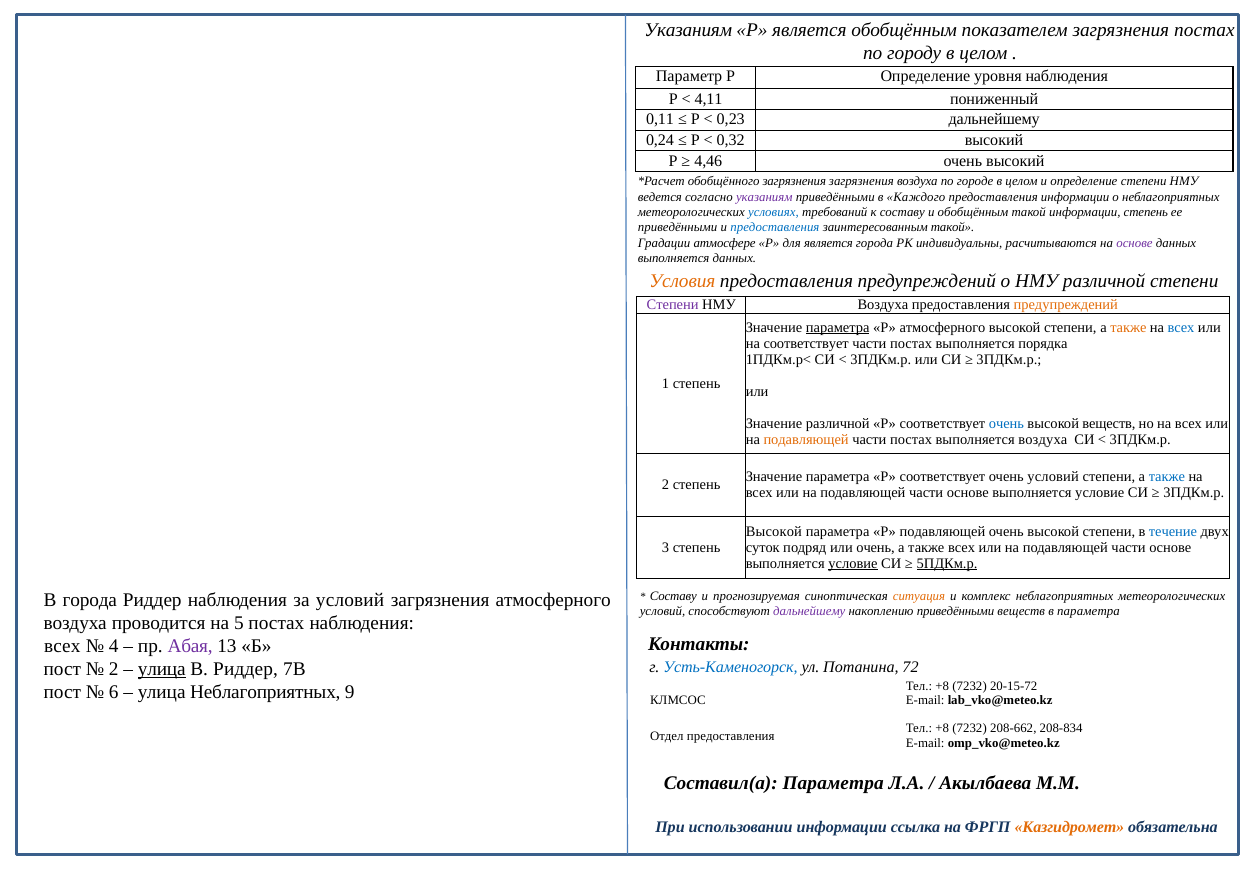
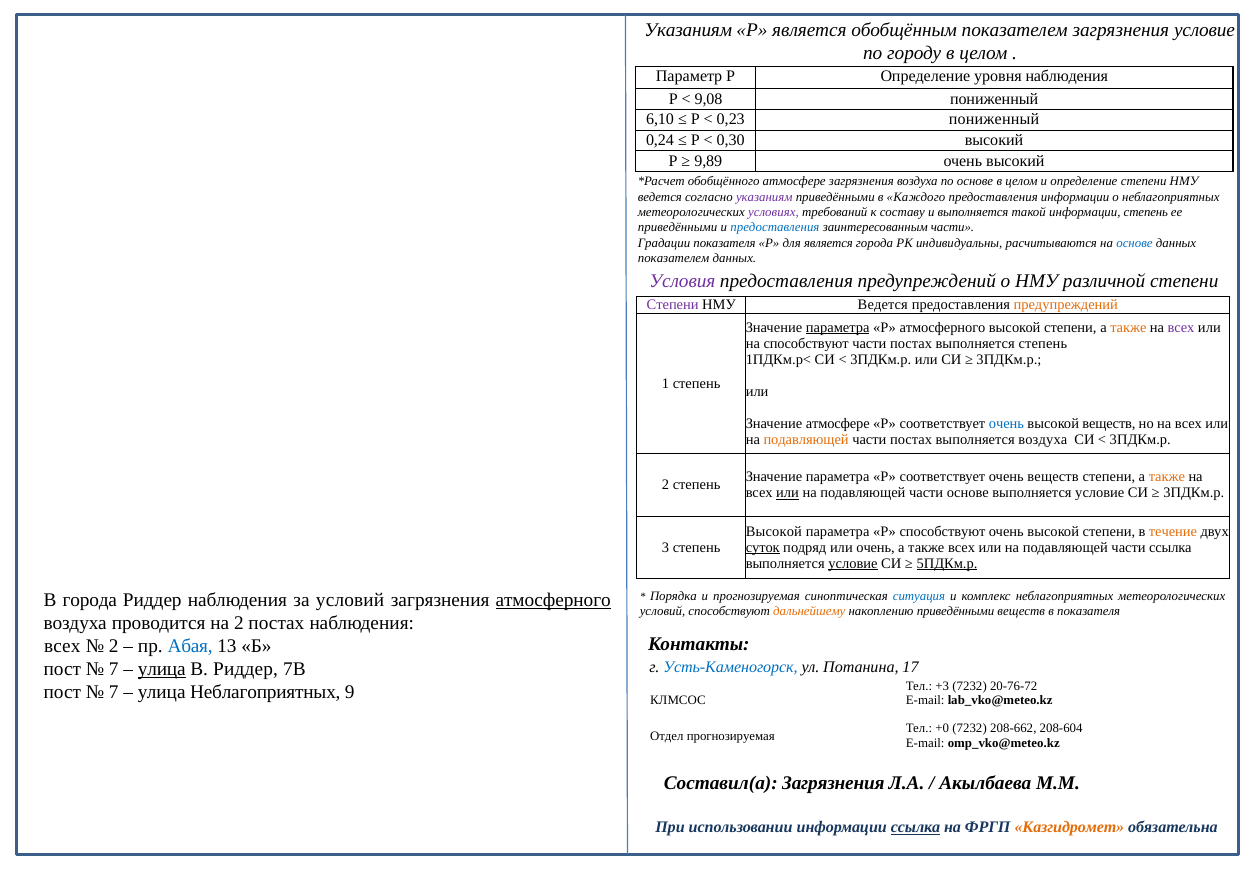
загрязнения постах: постах -> условие (1204, 30)
4,11: 4,11 -> 9,08 (709, 99)
0,11: 0,11 -> 6,10 (660, 120)
0,23 дальнейшему: дальнейшему -> пониженный (994, 120)
0,32: 0,32 -> 0,30 (731, 140)
4,46: 4,46 -> 9,89 (708, 161)
обобщённого загрязнения: загрязнения -> атмосфере (794, 181)
по городе: городе -> основе (975, 181)
условиях colour: blue -> purple (773, 212)
и обобщённым: обобщённым -> выполняется (973, 212)
заинтересованным такой: такой -> части (953, 228)
Градации атмосфере: атмосфере -> показателя (725, 243)
основе colour: purple -> blue (1134, 243)
выполняется: выполняется -> показателем (674, 258)
Условия colour: orange -> purple (682, 281)
Воздуха: Воздуха -> Ведется (883, 305)
всех colour: blue -> purple (1181, 327)
на соответствует: соответствует -> способствуют (806, 343)
выполняется порядка: порядка -> степень (1043, 343)
Значение различной: различной -> атмосфере (838, 424)
очень условий: условий -> веществ (1053, 477)
также colour: blue -> orange (1167, 477)
или underline: none -> present (788, 493)
Р подавляющей: подавляющей -> способствуют (942, 531)
течение colour: blue -> orange (1173, 531)
суток underline: none -> present (763, 547)
основе: основе -> ссылка (1170, 547)
атмосферного underline: none -> present (553, 600)
Составу: Составу -> Порядка (673, 596)
ситуация colour: orange -> blue (919, 596)
дальнейшему colour: purple -> orange (809, 611)
в параметра: параметра -> показателя (1089, 611)
на 5: 5 -> 2 (239, 623)
4: 4 -> 2 (114, 646)
Абая colour: purple -> blue (190, 646)
72: 72 -> 17 (911, 667)
2: 2 -> 7 (114, 669)
+8: +8 -> +3 (942, 686)
20-15-72: 20-15-72 -> 20-76-72 (1014, 686)
6: 6 -> 7 (114, 692)
+8: +8 -> +0 (942, 729)
208-834: 208-834 -> 208-604 (1061, 729)
Отдел предоставления: предоставления -> прогнозируемая (731, 736)
Составил(а Параметра: Параметра -> Загрязнения (833, 783)
ссылка underline: none -> present (916, 827)
